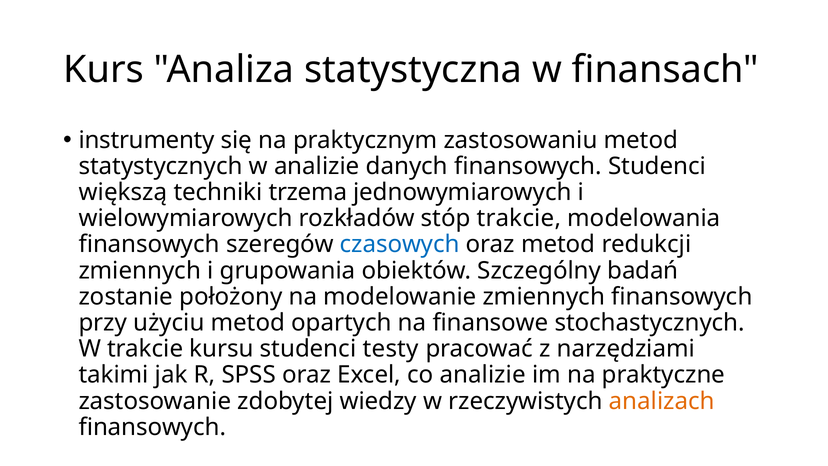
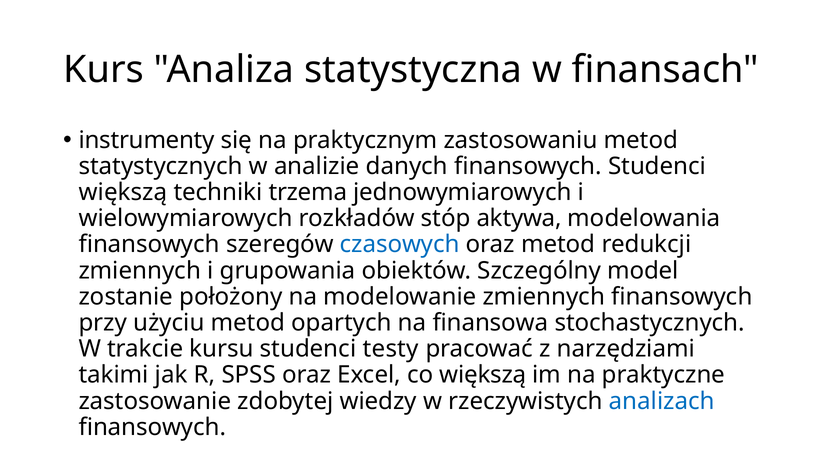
stóp trakcie: trakcie -> aktywa (519, 218)
badań: badań -> model (643, 270)
finansowe: finansowe -> finansowa (490, 323)
co analizie: analizie -> większą (483, 375)
analizach colour: orange -> blue (662, 401)
